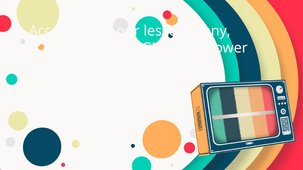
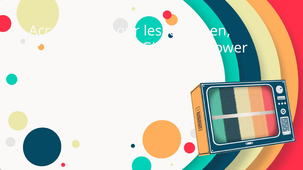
many: many -> when (210, 31)
